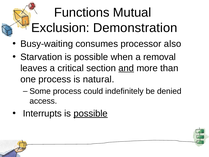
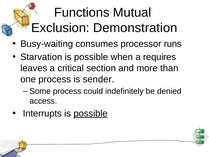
also: also -> runs (173, 44)
removal: removal -> requires (160, 57)
and underline: present -> none (126, 68)
natural: natural -> sender (99, 79)
